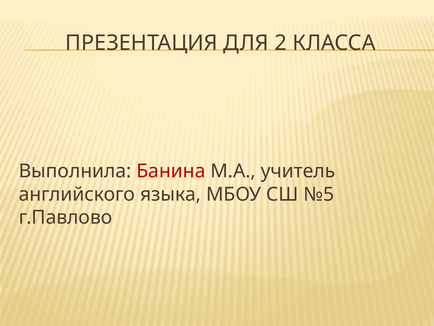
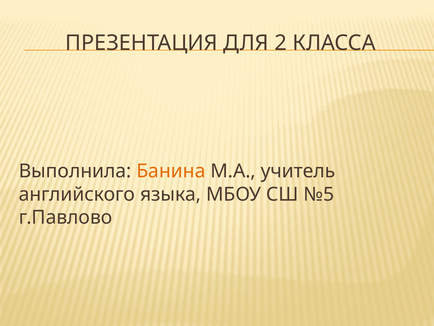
Банина colour: red -> orange (171, 171)
